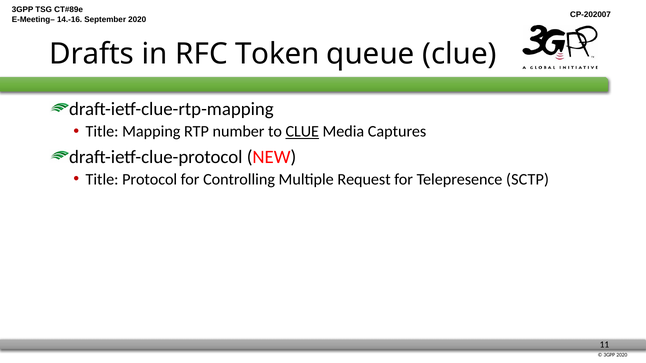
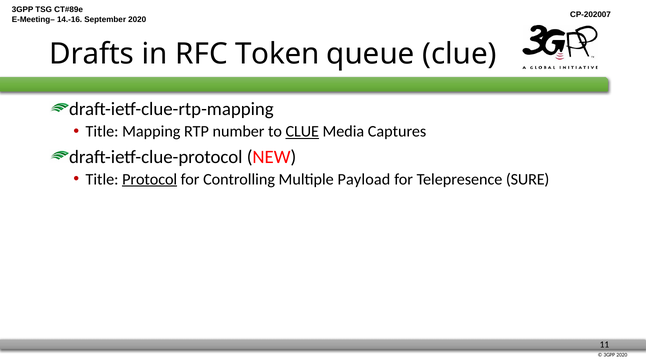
Protocol underline: none -> present (150, 179)
Request: Request -> Payload (364, 179)
SCTP: SCTP -> SURE (528, 179)
